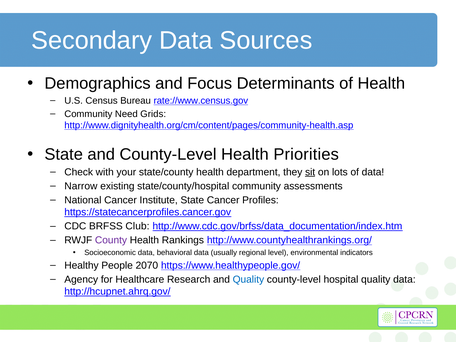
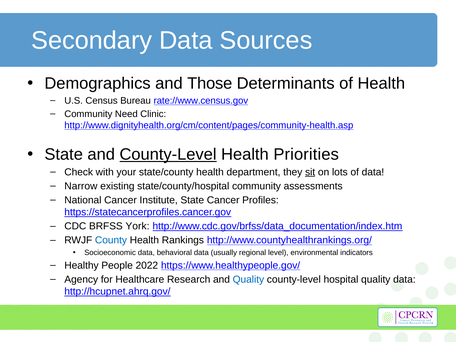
Focus: Focus -> Those (210, 83)
Grids: Grids -> Clinic (153, 114)
County-Level underline: none -> present (168, 154)
Club: Club -> York (138, 226)
County colour: purple -> blue (111, 240)
2070: 2070 -> 2022 (147, 265)
